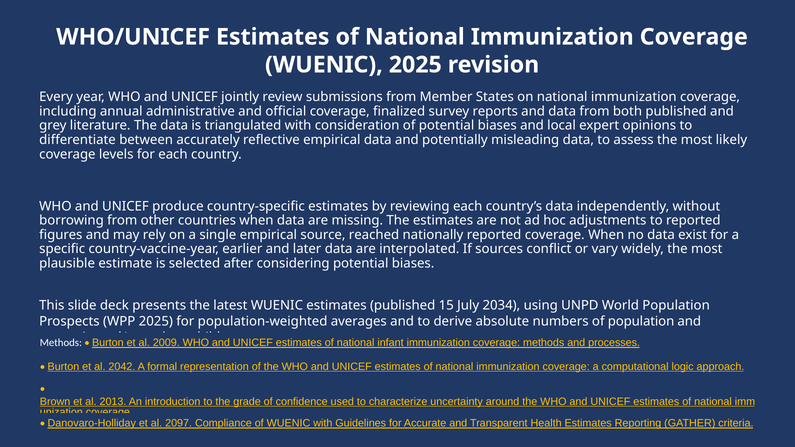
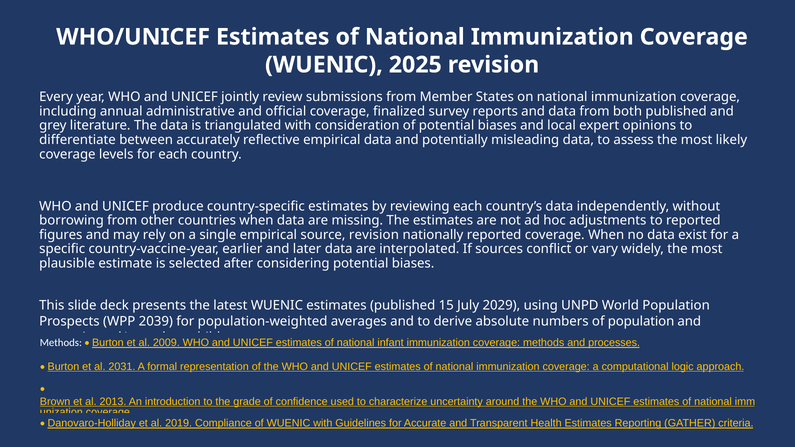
source reached: reached -> revision (374, 235)
2034: 2034 -> 2029 (501, 306)
WPP 2025: 2025 -> 2039 (156, 322)
2042: 2042 -> 2031 (122, 367)
2097: 2097 -> 2019 (179, 423)
